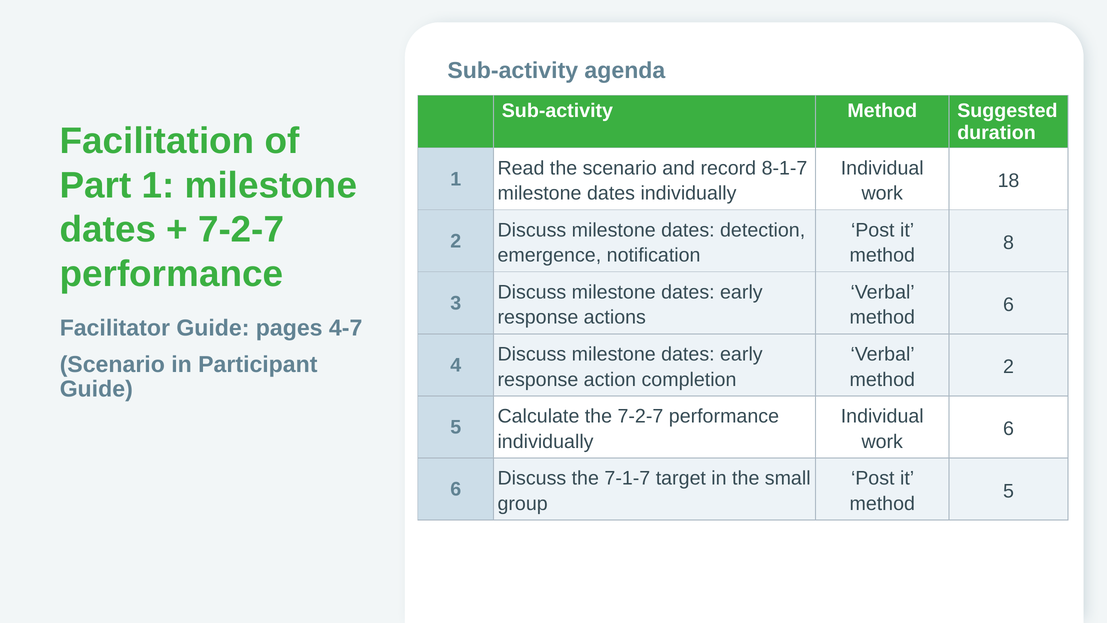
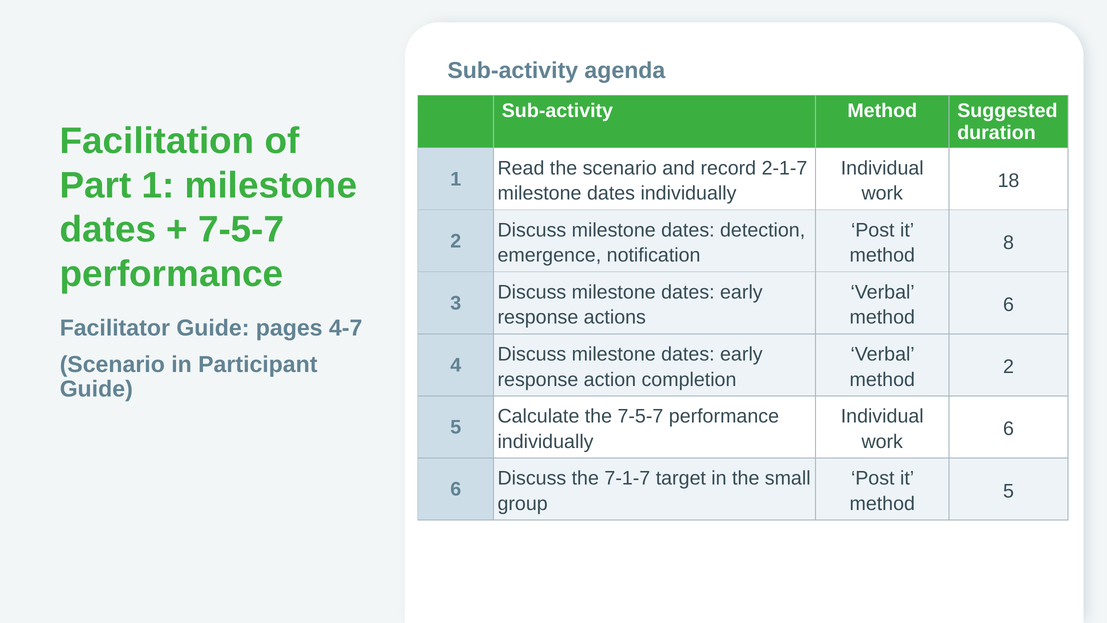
8-1-7: 8-1-7 -> 2-1-7 (784, 168)
7-2-7: 7-2-7 -> 7-5-7 (241, 230)
the 7-2-7: 7-2-7 -> 7-5-7 (640, 416)
